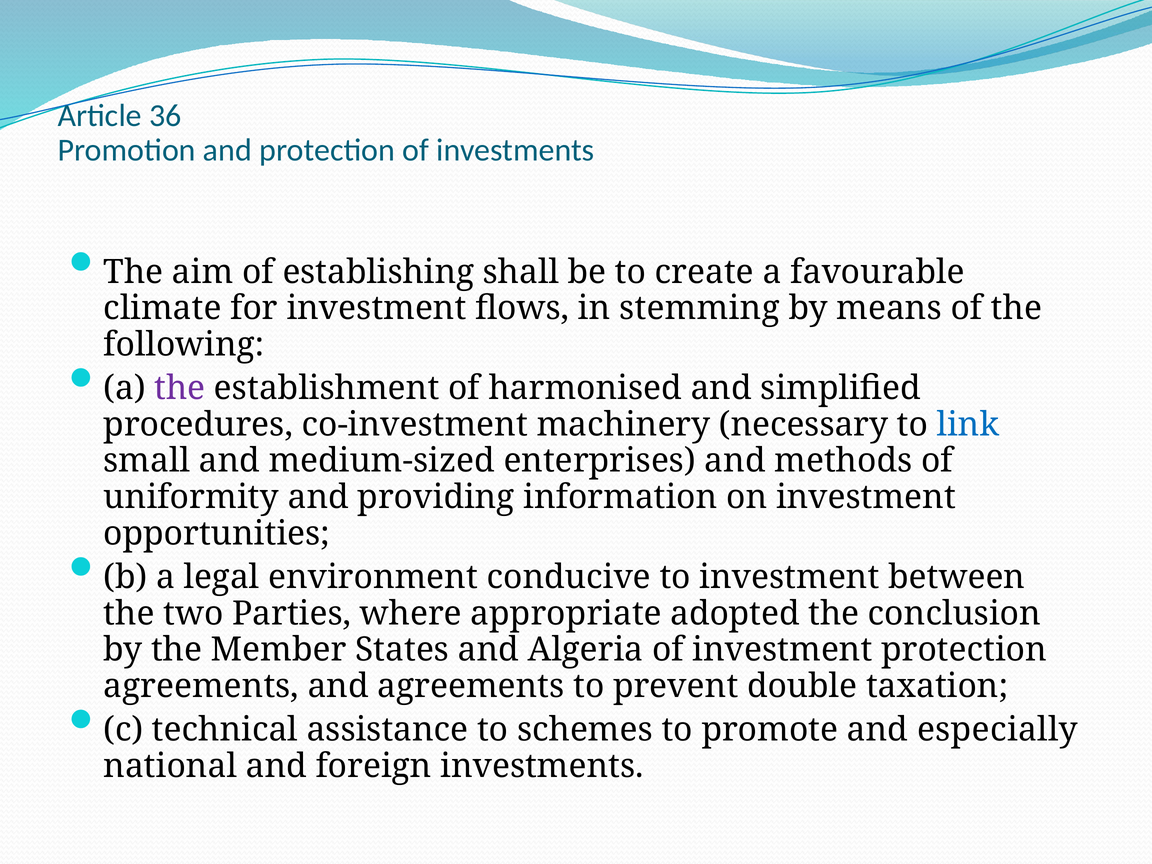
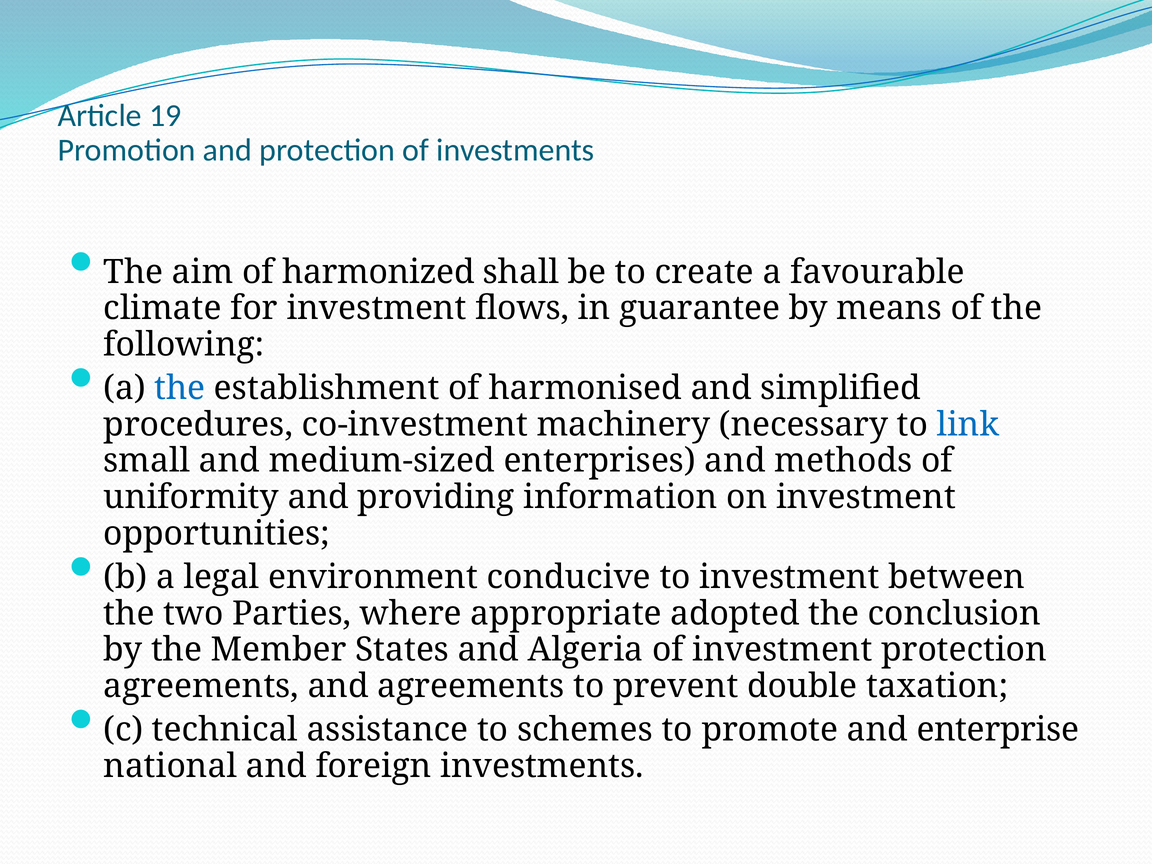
36: 36 -> 19 (165, 116)
establishing: establishing -> harmonized (379, 272)
stemming: stemming -> guarantee (700, 308)
the colour: purple -> blue (180, 388)
especially: especially -> enterprise (998, 730)
